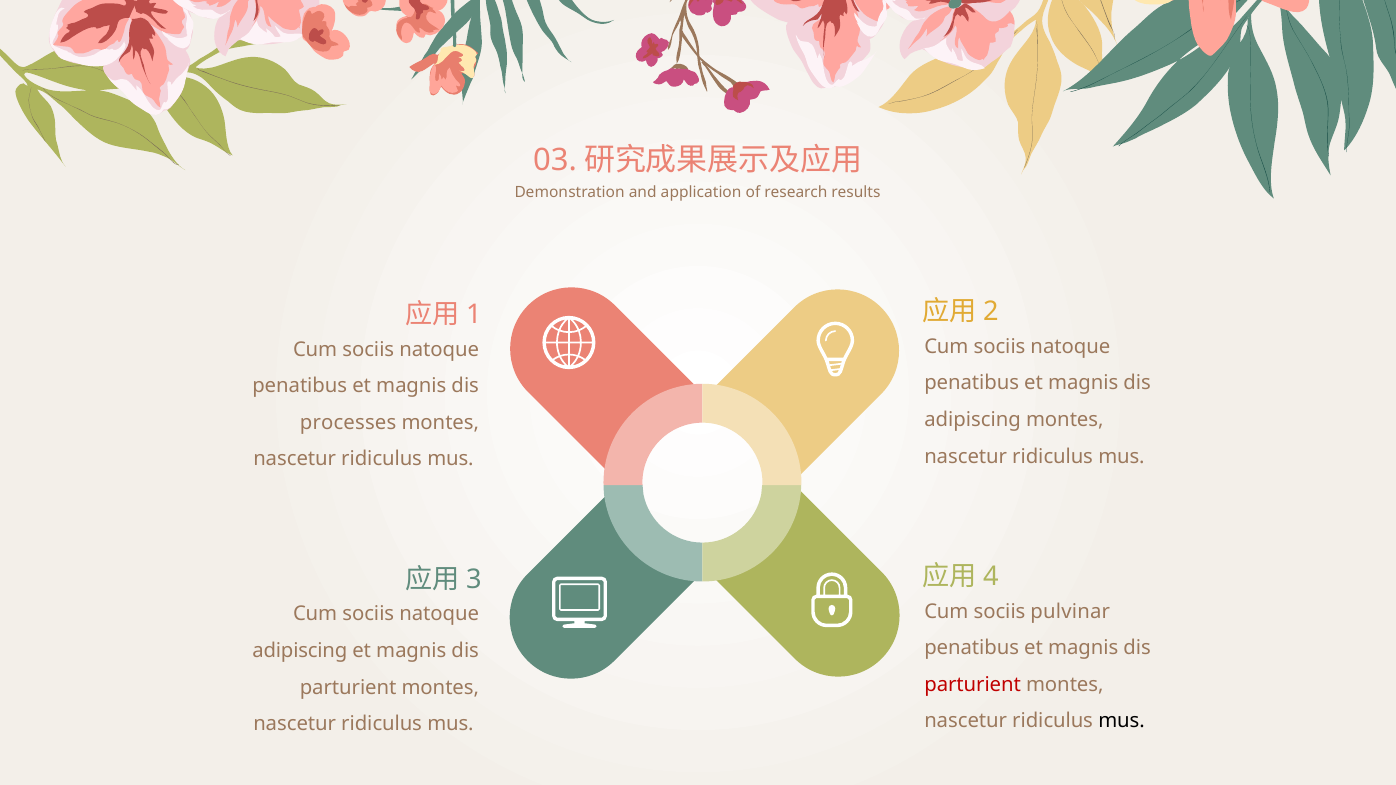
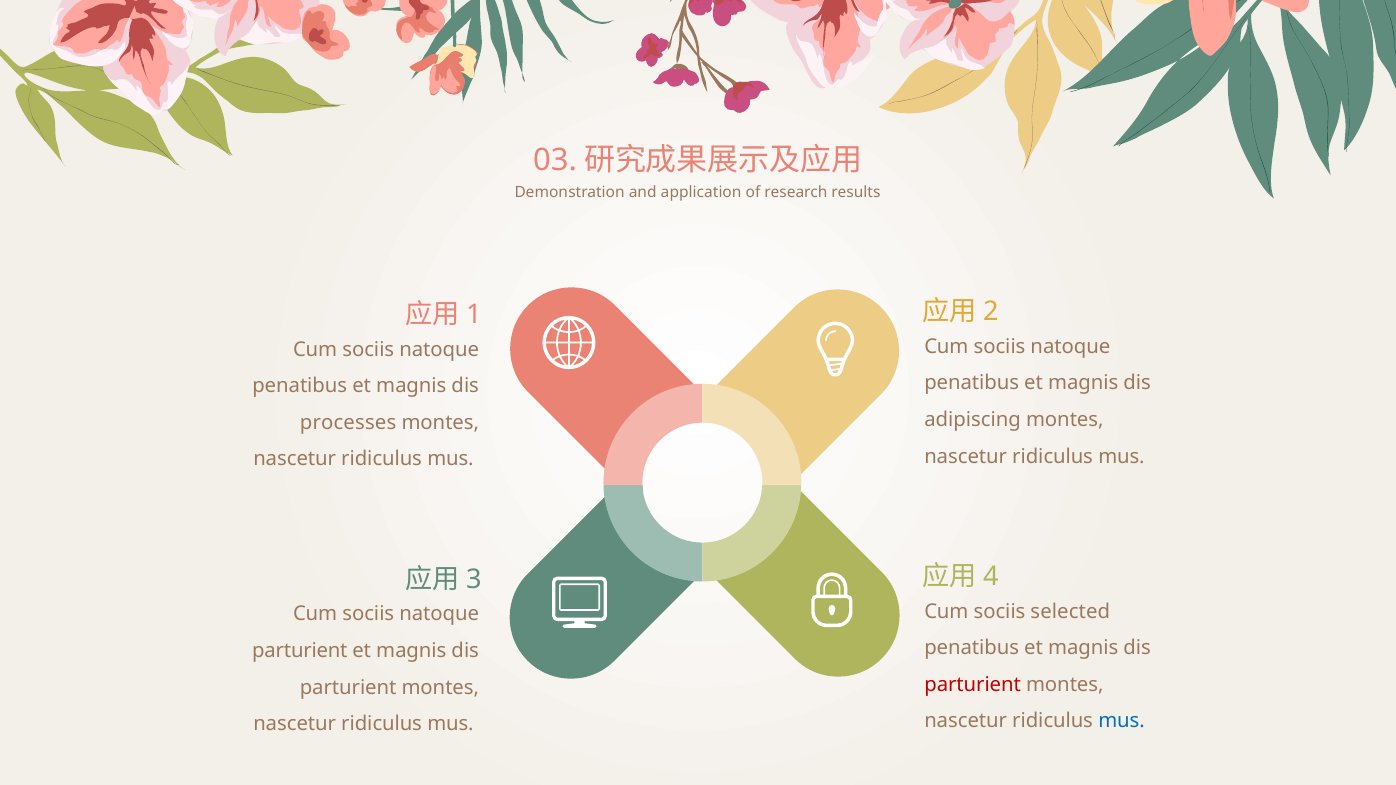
pulvinar: pulvinar -> selected (1070, 612)
adipiscing: adipiscing -> parturient (300, 651)
mus colour: black -> blue (1122, 721)
